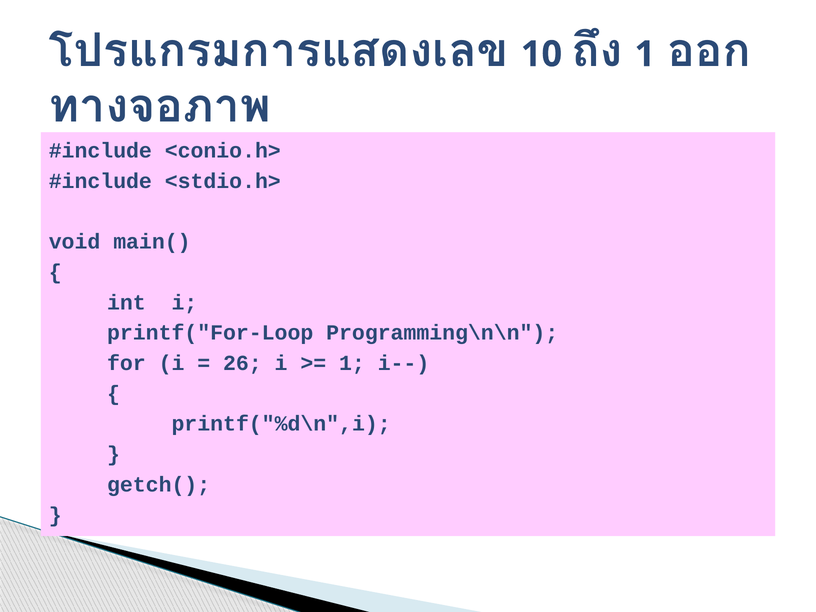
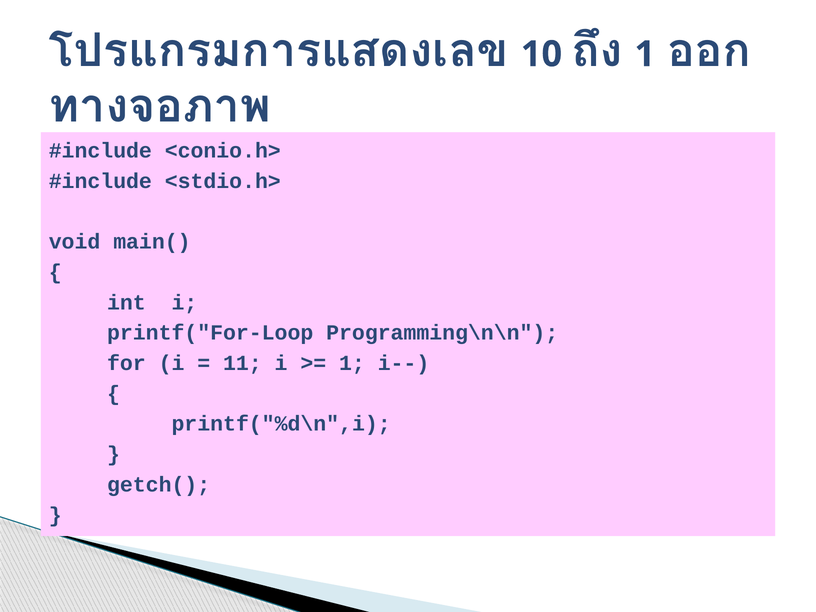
26: 26 -> 11 (242, 363)
